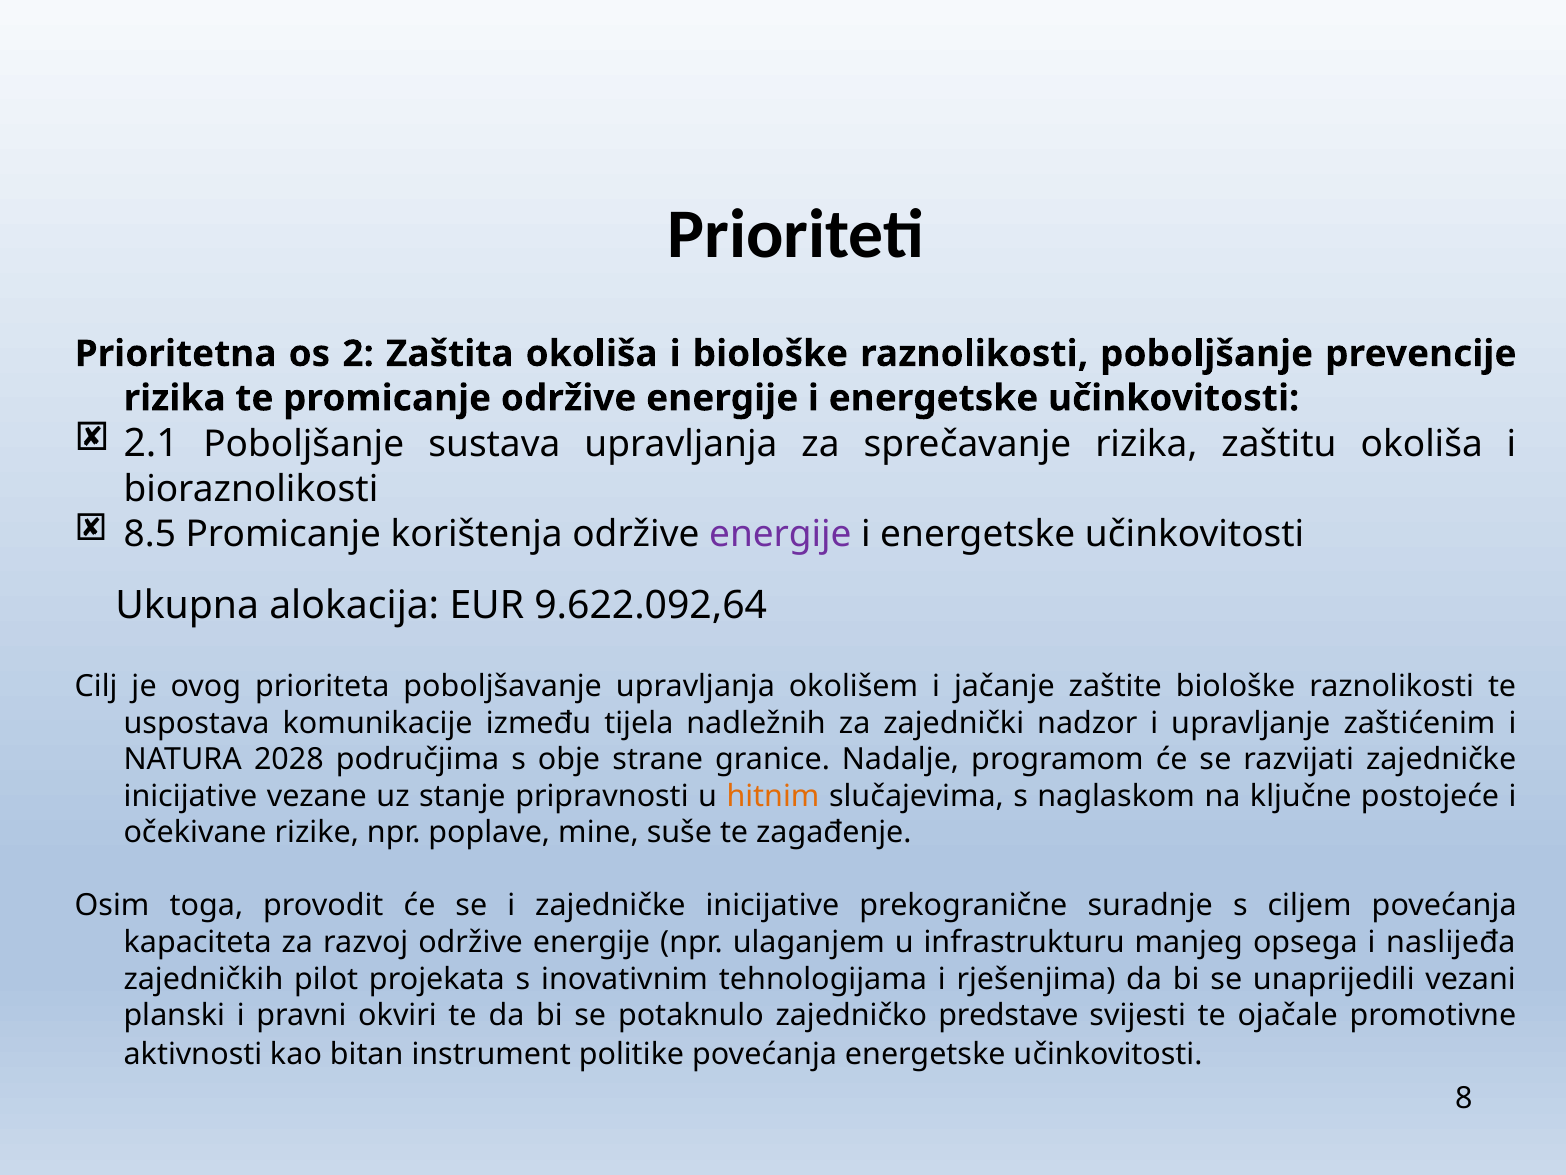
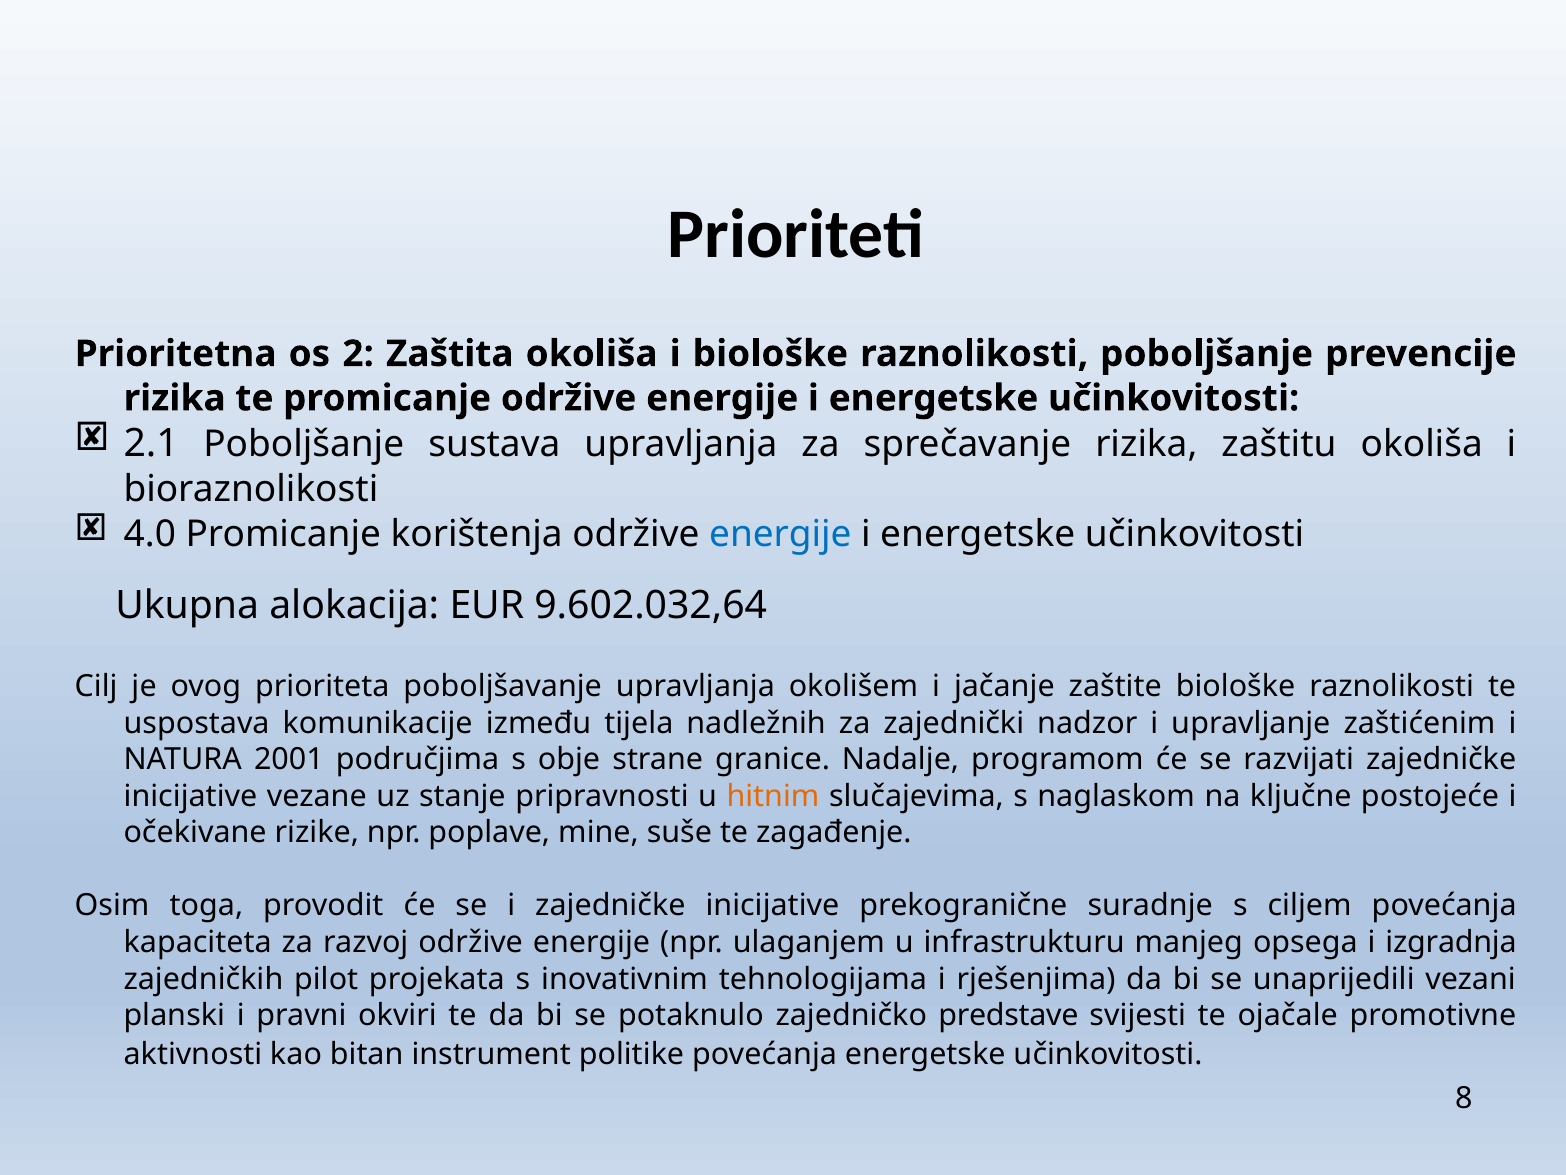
8.5: 8.5 -> 4.0 (150, 534)
energije colour: purple -> blue (780, 534)
9.622.092,64: 9.622.092,64 -> 9.602.032,64 (651, 606)
2028: 2028 -> 2001 (289, 759)
naslijeđa: naslijeđa -> izgradnja (1451, 942)
